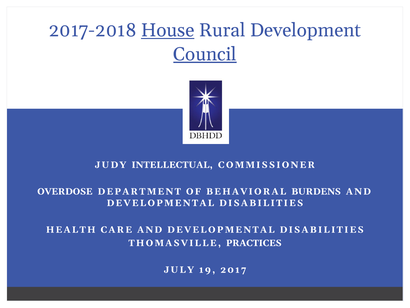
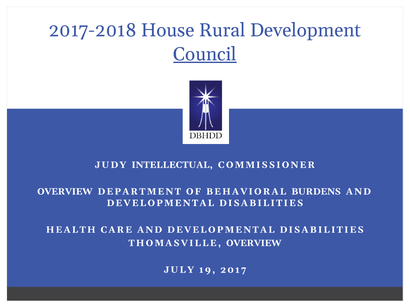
House underline: present -> none (168, 30)
OVERDOSE: OVERDOSE -> OVERVIEW (65, 191)
THOMASVILLE PRACTICES: PRACTICES -> OVERVIEW (254, 243)
